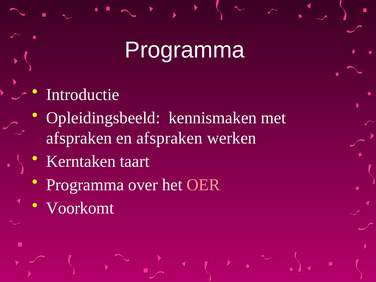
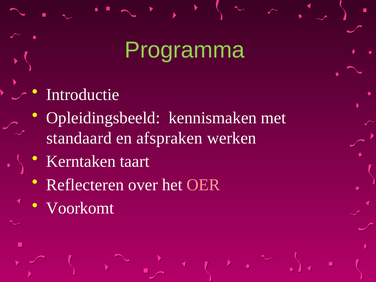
Programma colour: white -> light green (185, 50)
afspraken: afspraken -> standaard (79, 138)
Programma: Programma -> Reflecteren (85, 185)
